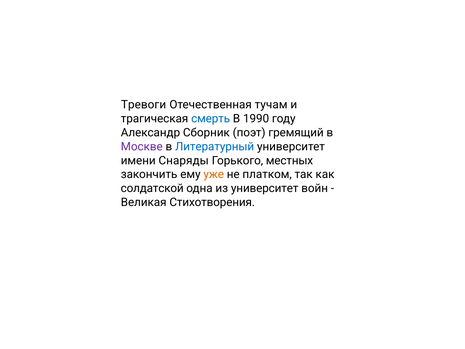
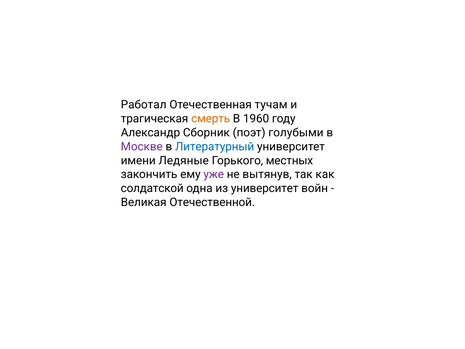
Тревоги: Тревоги -> Работал (144, 105)
смерть colour: blue -> orange (211, 119)
1990: 1990 -> 1960 (256, 119)
гремящий: гремящий -> голубыми (296, 133)
Снаряды: Снаряды -> Ледяные (184, 160)
уже colour: orange -> purple (214, 174)
платком: платком -> вытянув (267, 174)
Стихотворения: Стихотворения -> Отечественной (212, 202)
